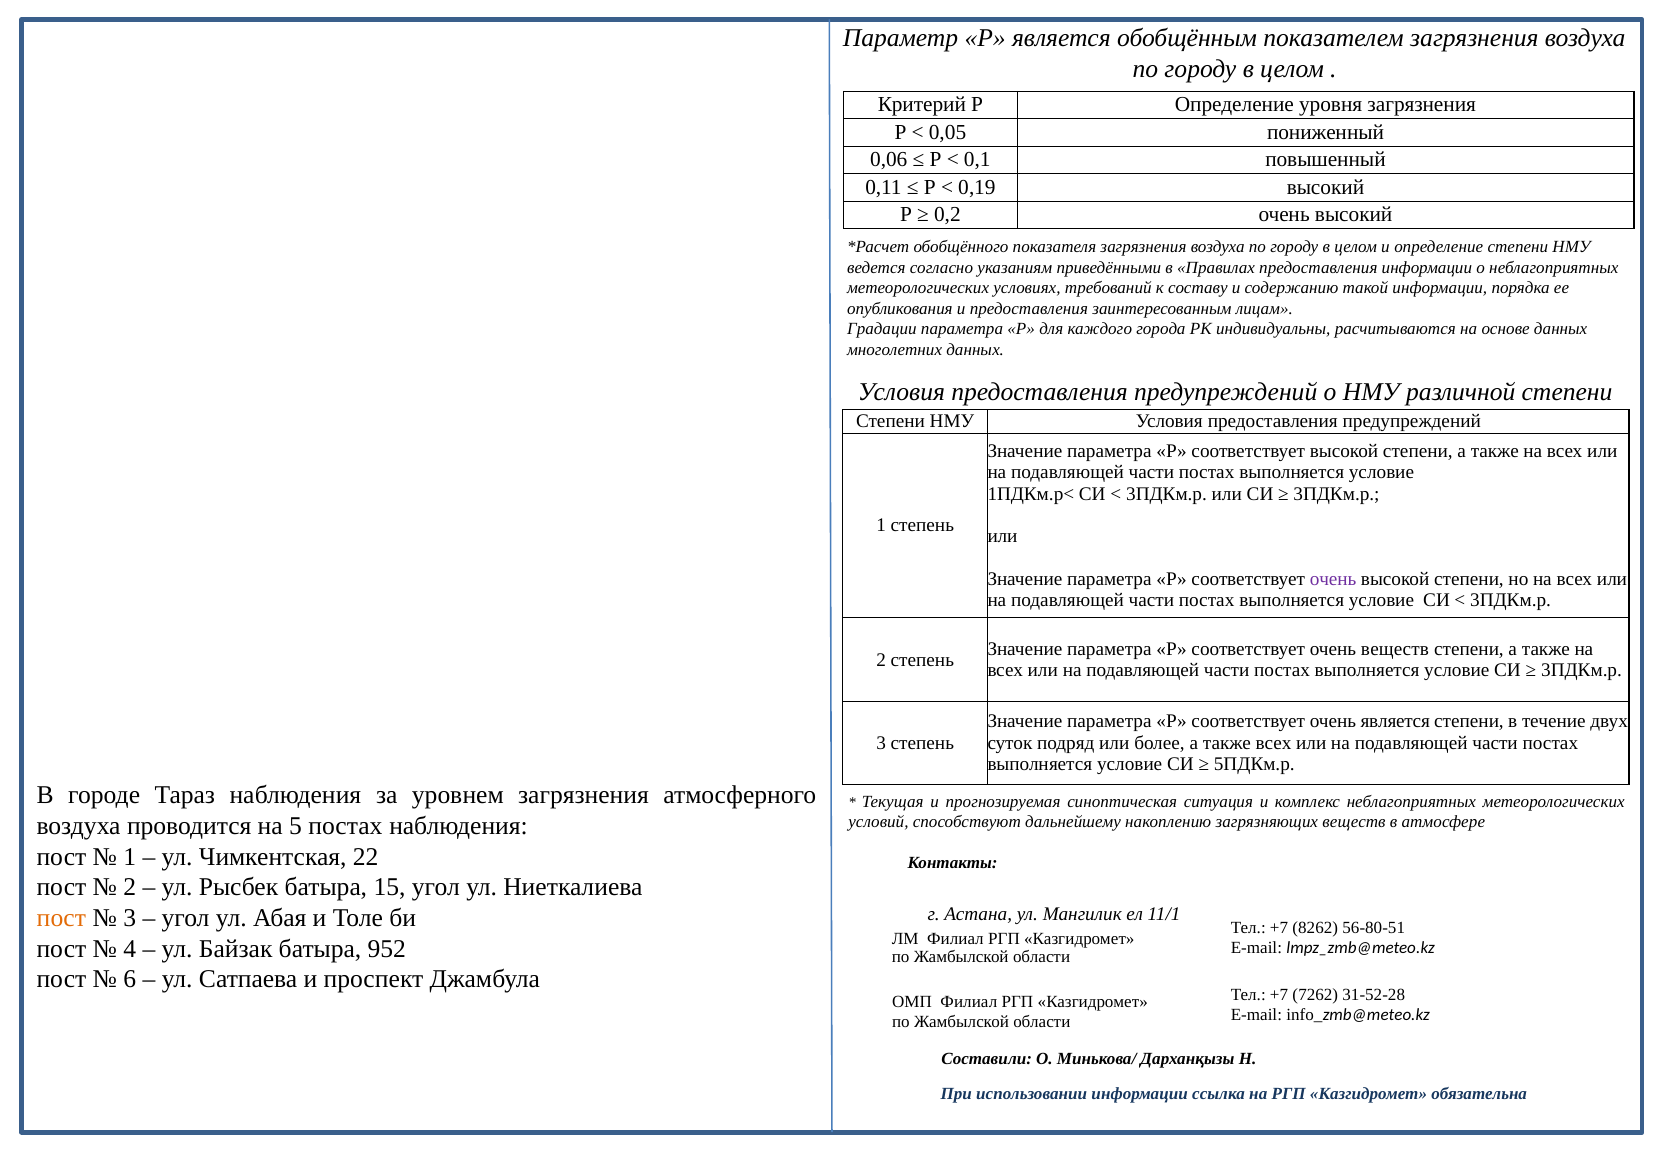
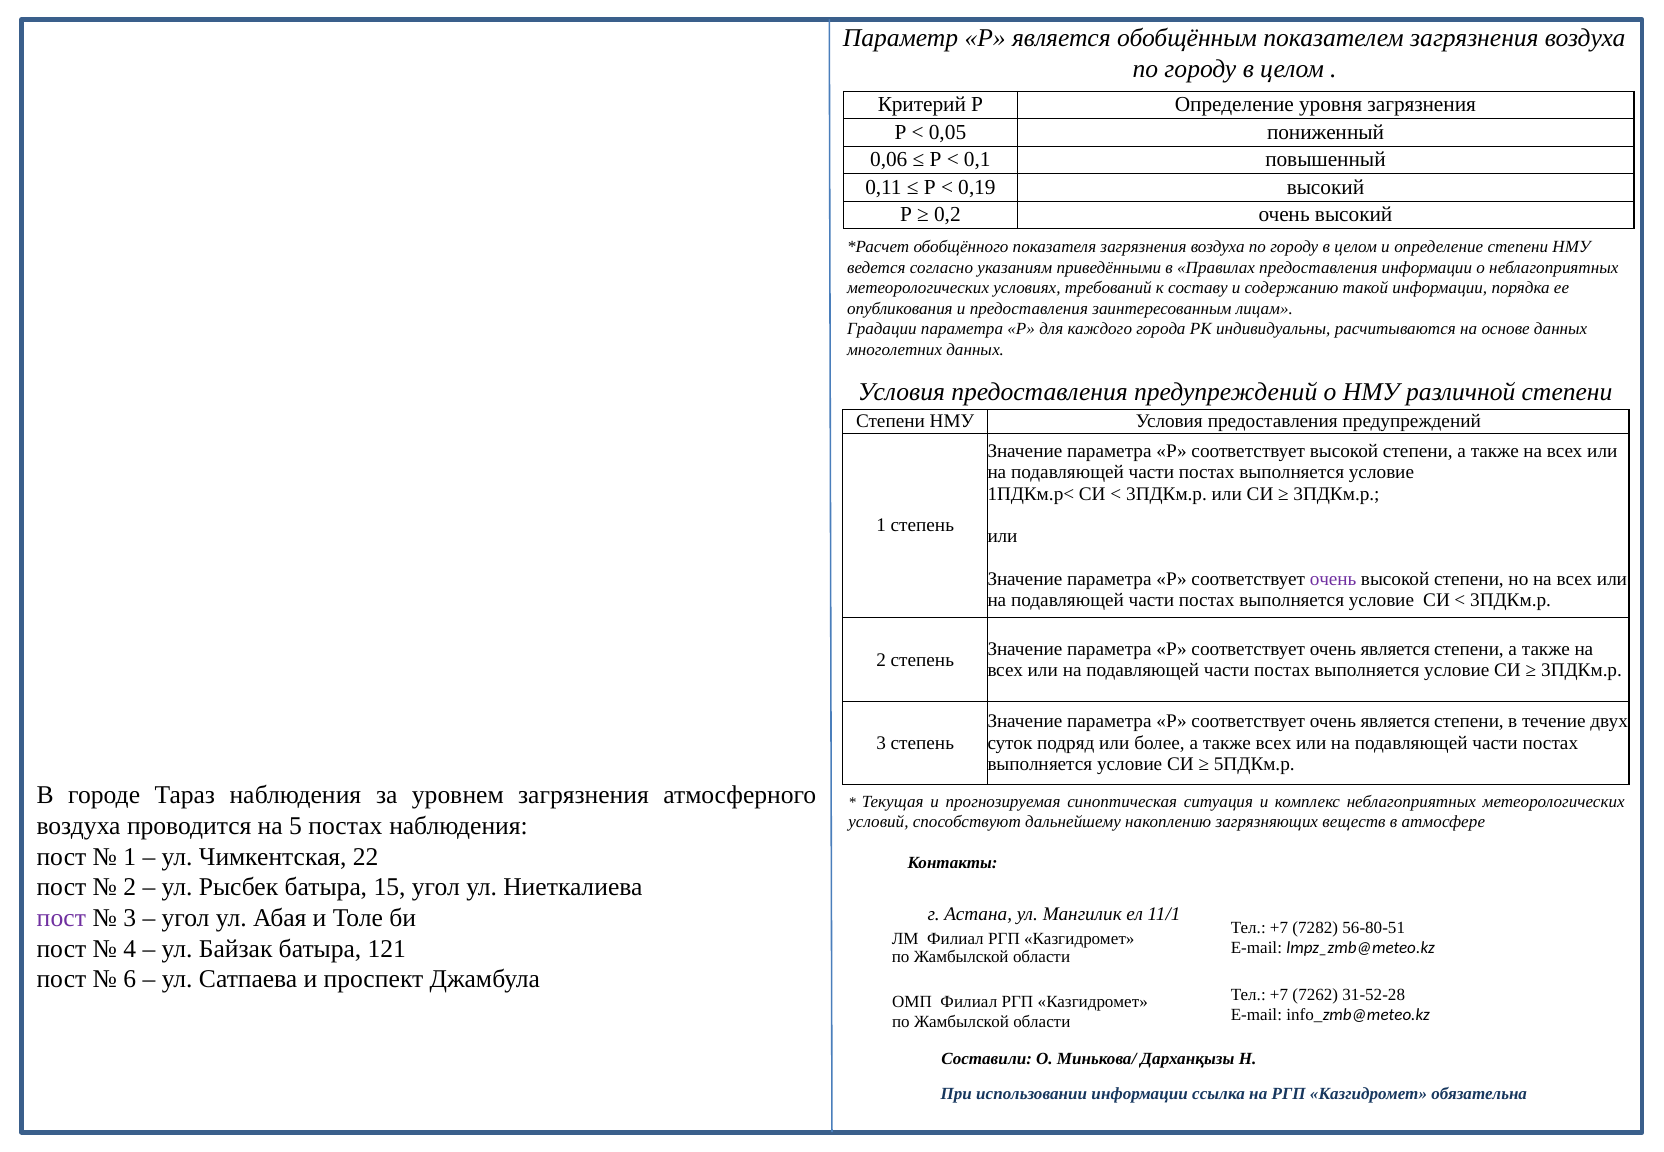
веществ: веществ -> является (1395, 649)
пост colour: orange -> purple (61, 918)
8262: 8262 -> 7282 (1315, 928)
952: 952 -> 121 (387, 949)
